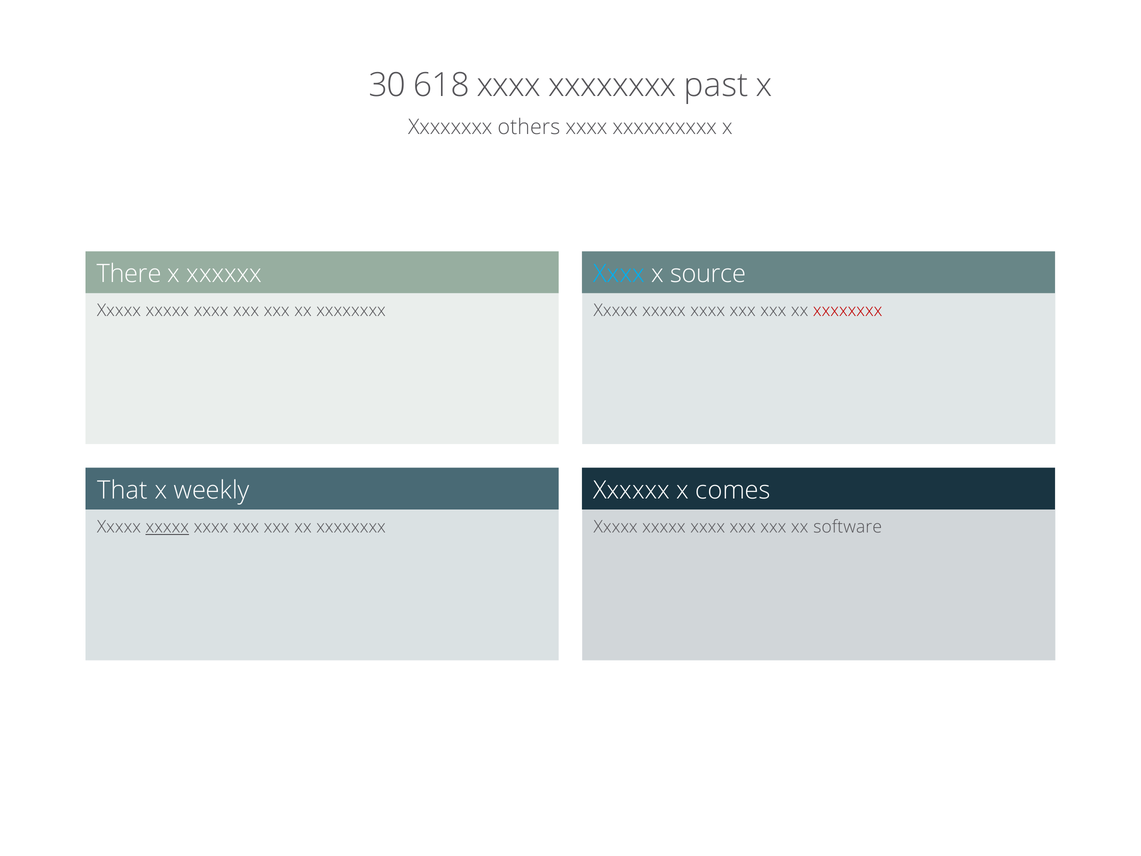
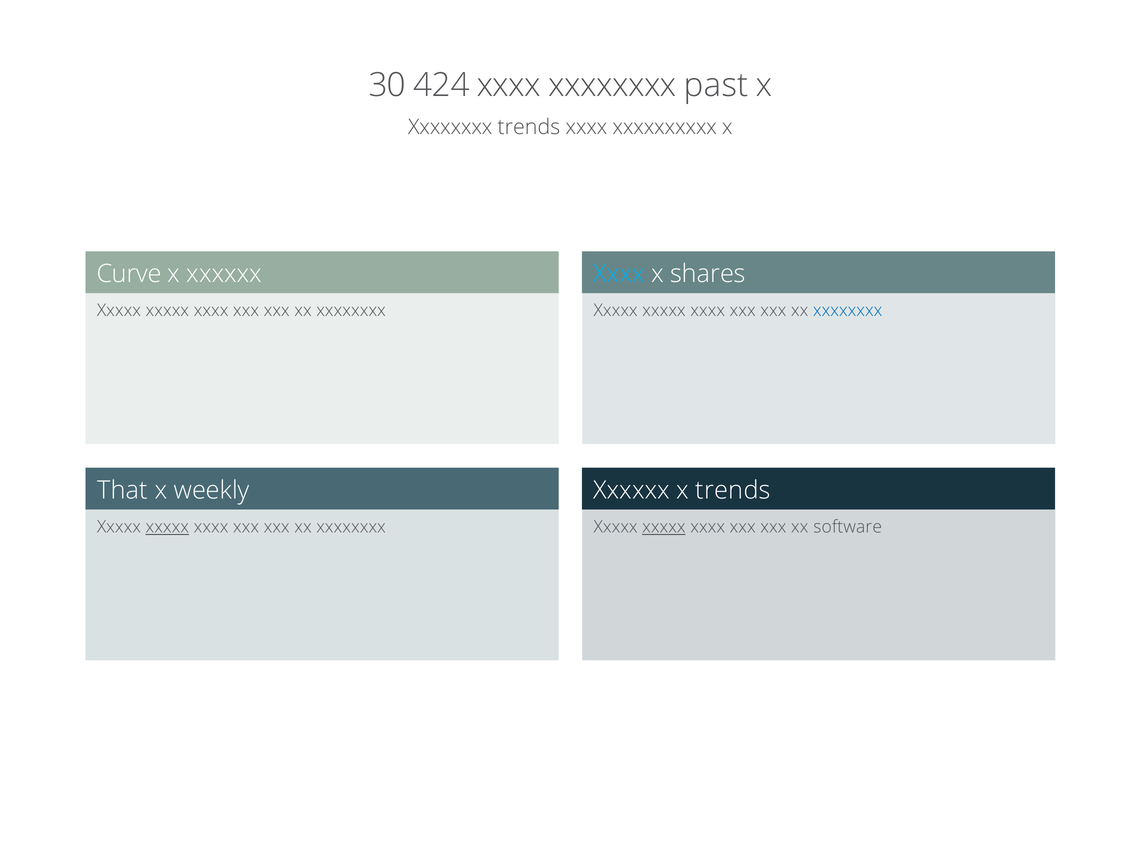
618: 618 -> 424 (441, 85)
Xxxxxxxx others: others -> trends (529, 127)
There: There -> Curve (129, 274)
source: source -> shares (708, 274)
xxxxxxxx colour: red -> blue (848, 310)
x comes: comes -> trends (733, 490)
xxxxx underline: none -> present (664, 527)
